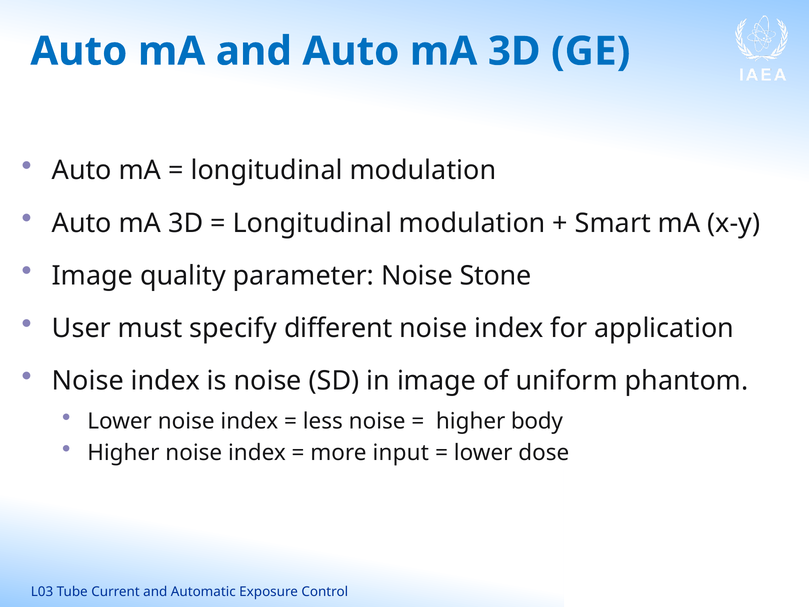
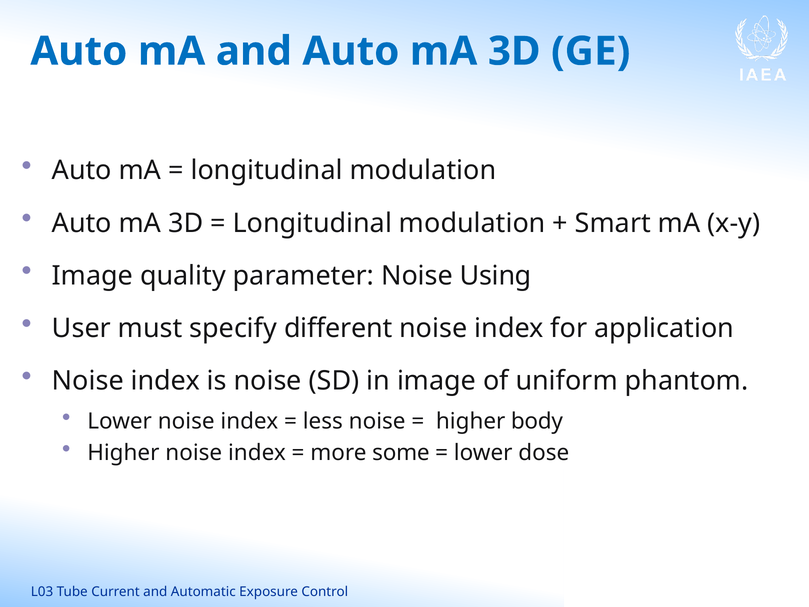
Stone: Stone -> Using (496, 276)
input: input -> some (401, 453)
